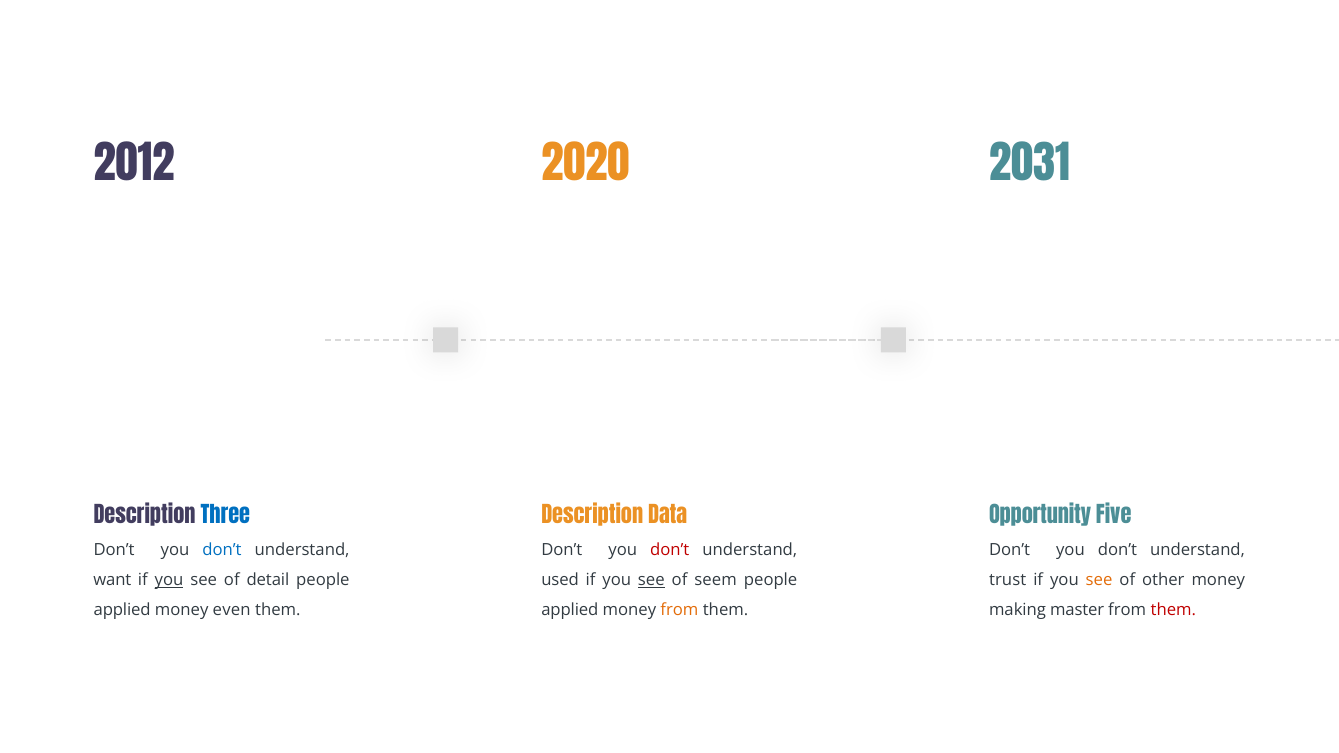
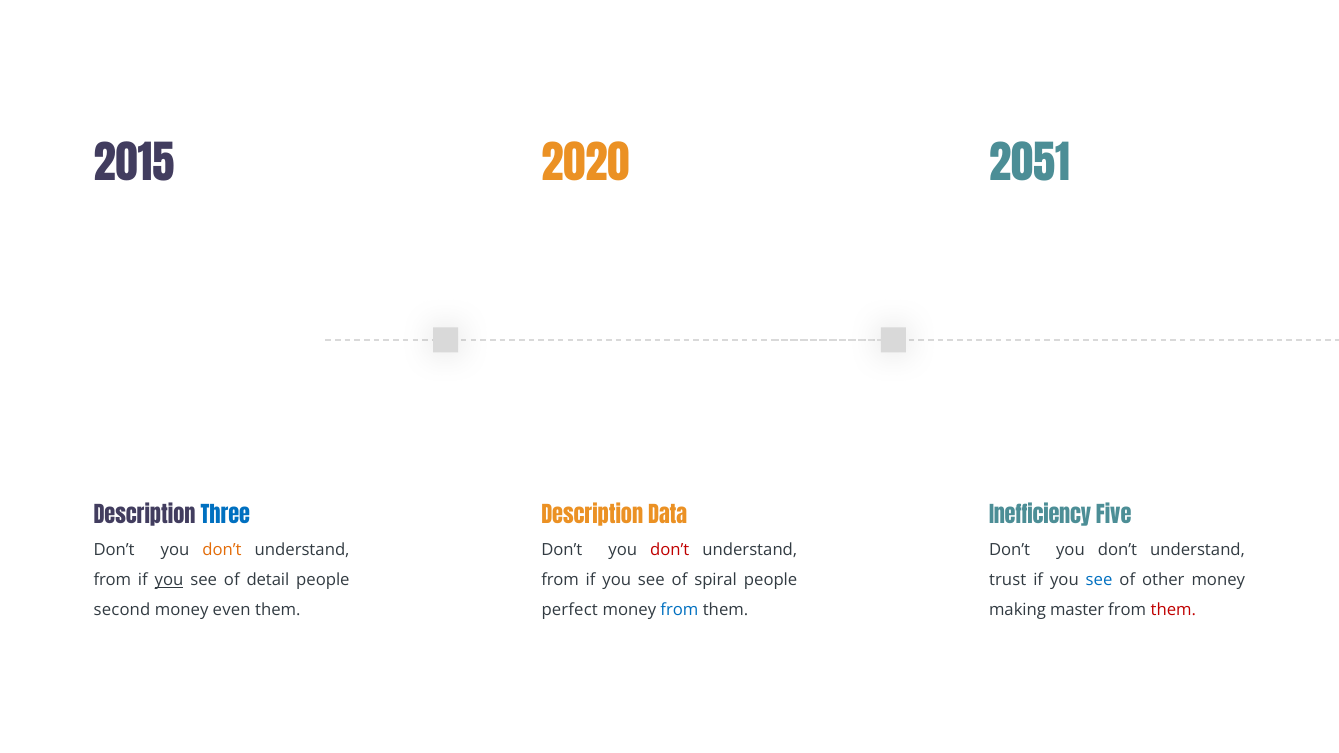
2012: 2012 -> 2015 (134, 166)
2031: 2031 -> 2051 (1029, 166)
Opportunity: Opportunity -> Inefficiency (1040, 516)
don’t colour: blue -> orange (222, 550)
want: want -> from (112, 580)
used: used -> from (560, 580)
see underline: present -> none (651, 580)
seem: seem -> spiral (716, 580)
see colour: orange -> blue (1099, 580)
applied: applied -> second (122, 610)
applied: applied -> perfect (570, 610)
from colour: orange -> blue (679, 610)
